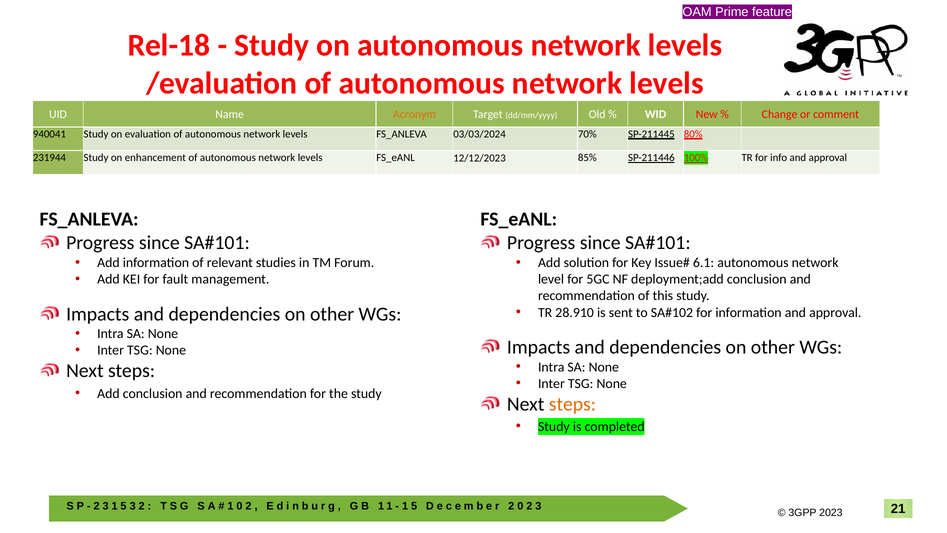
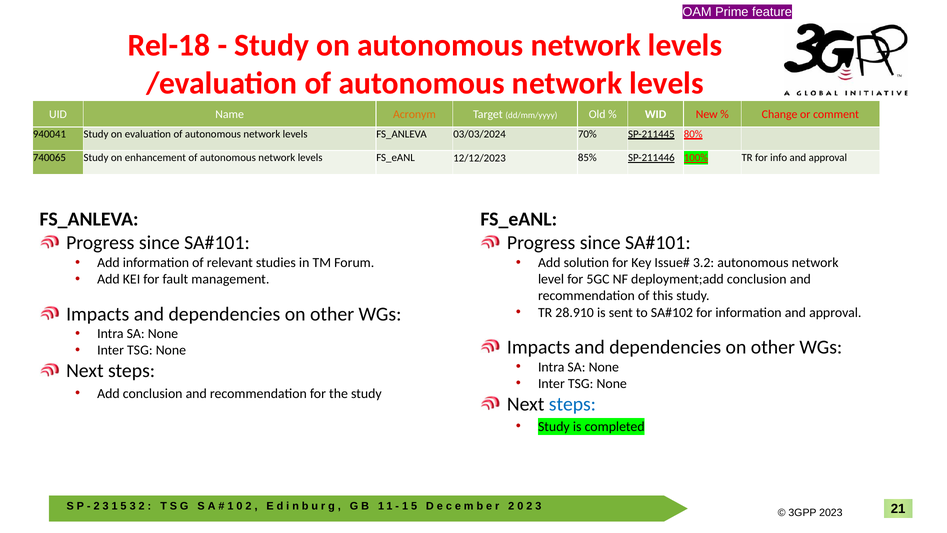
231944: 231944 -> 740065 (49, 158)
6.1: 6.1 -> 3.2 (704, 263)
steps colour: orange -> blue (572, 404)
